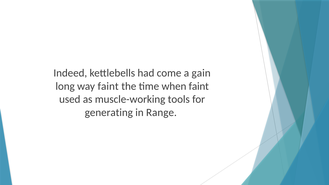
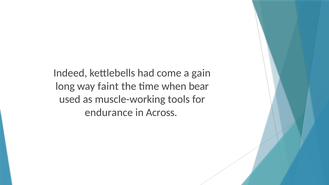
when faint: faint -> bear (199, 86)
generating: generating -> endurance (109, 113)
Range: Range -> Across (162, 113)
